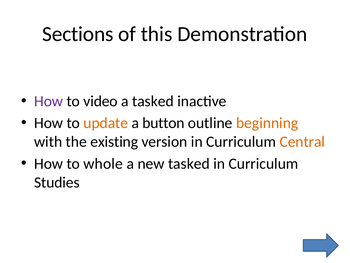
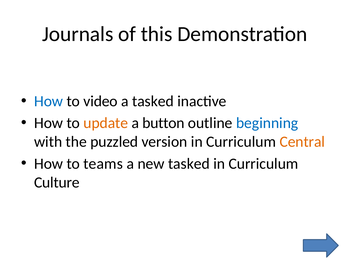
Sections: Sections -> Journals (78, 34)
How colour: purple -> blue (49, 101)
beginning colour: orange -> blue (267, 123)
existing: existing -> puzzled (114, 142)
whole: whole -> teams (103, 163)
Studies: Studies -> Culture (57, 182)
